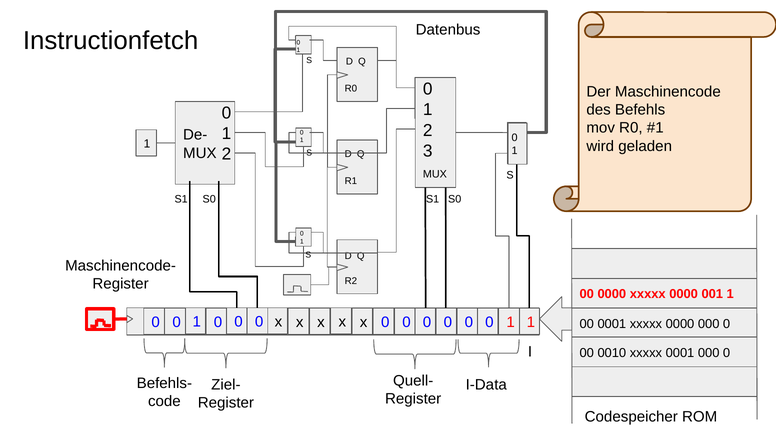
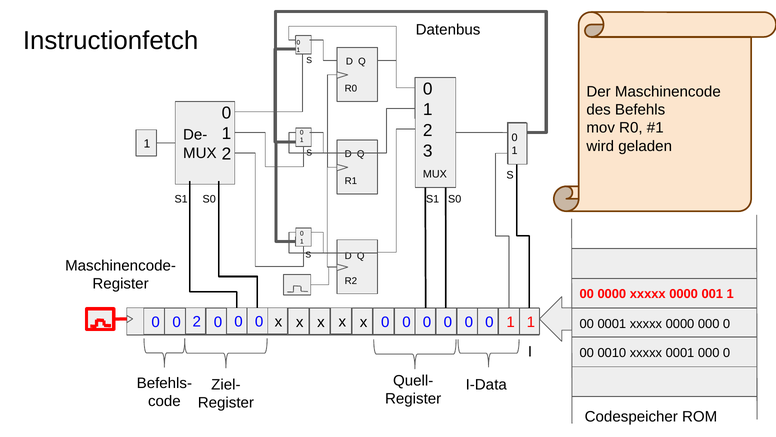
1: 1 -> 2 (197, 322)
